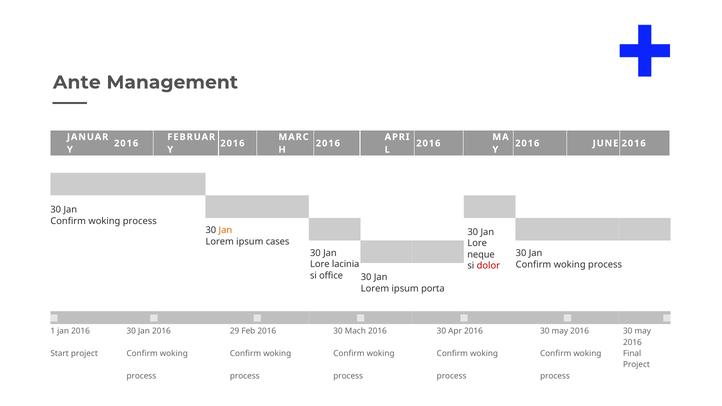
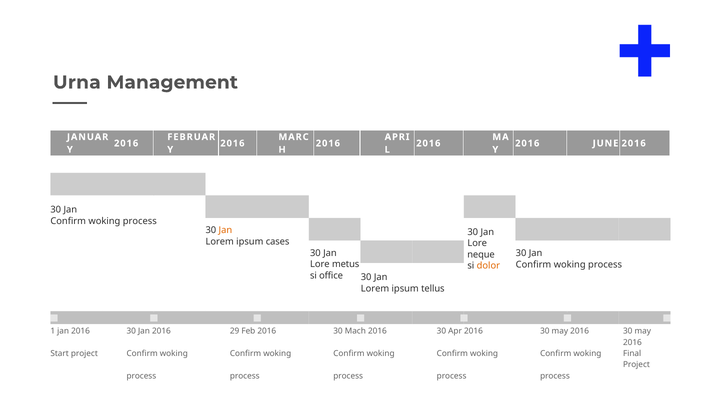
Ante: Ante -> Urna (77, 82)
lacinia: lacinia -> metus (346, 265)
dolor colour: red -> orange (488, 266)
porta: porta -> tellus (433, 289)
